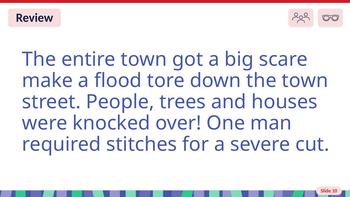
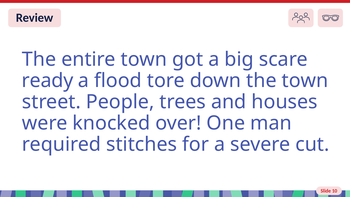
make: make -> ready (48, 81)
